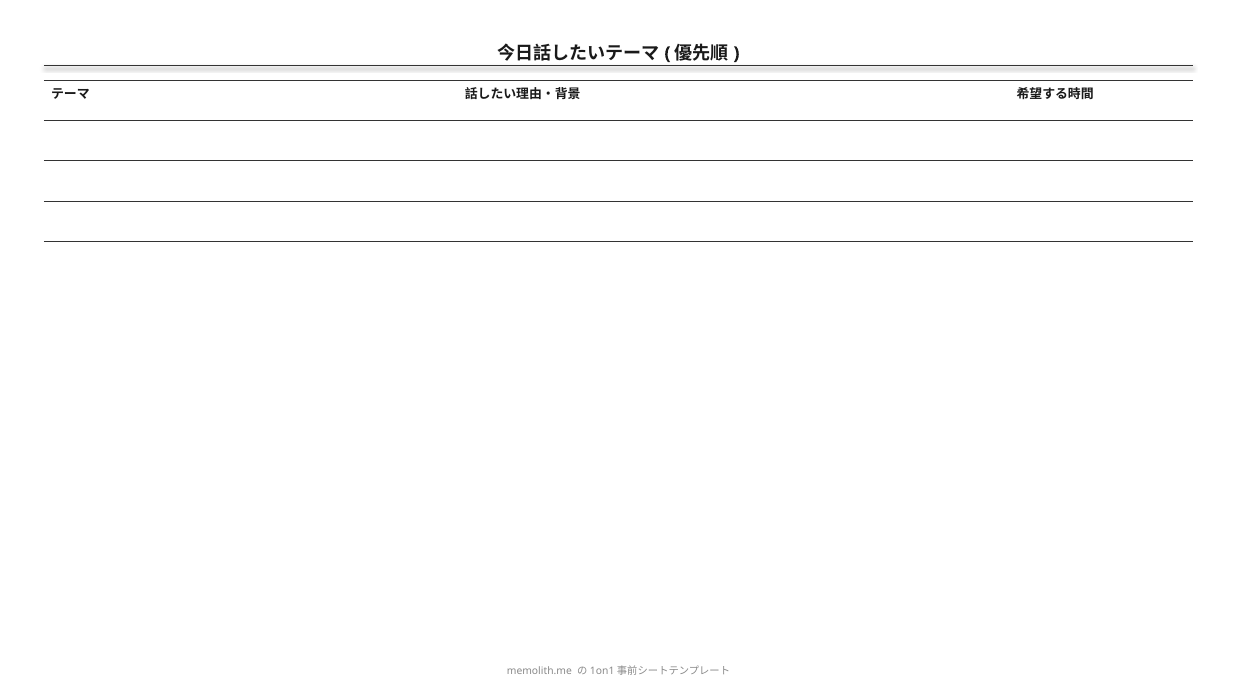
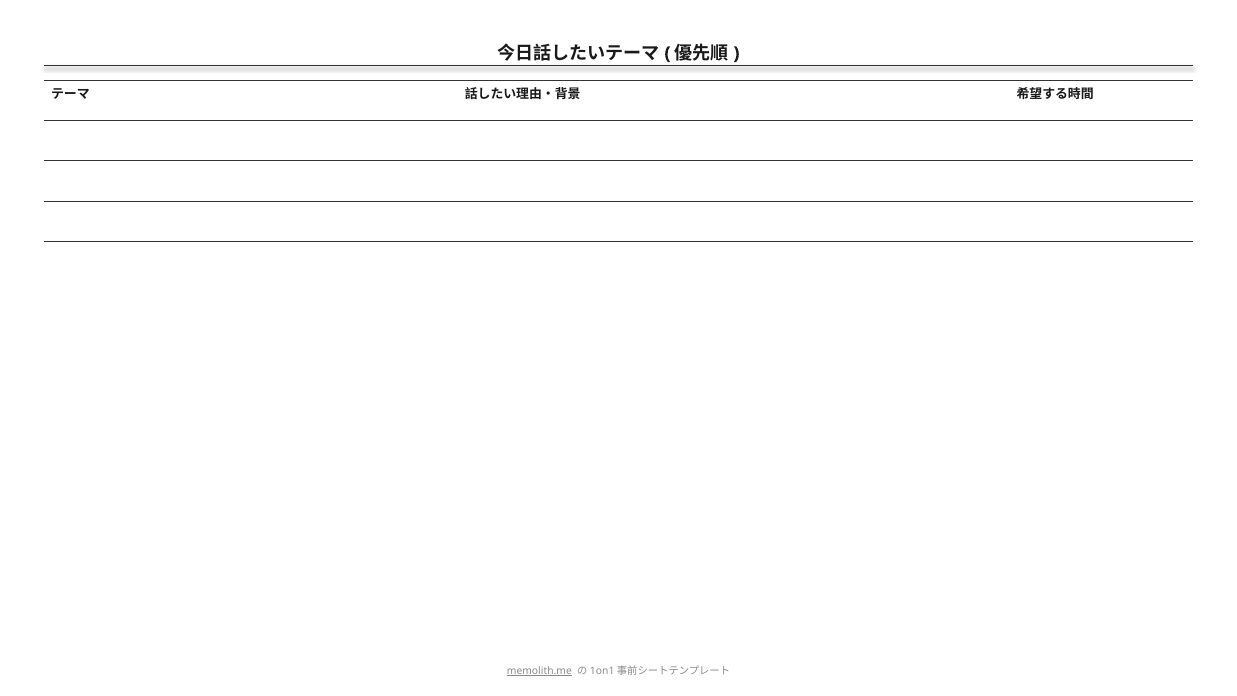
memolith.me underline: none -> present (539, 671)
